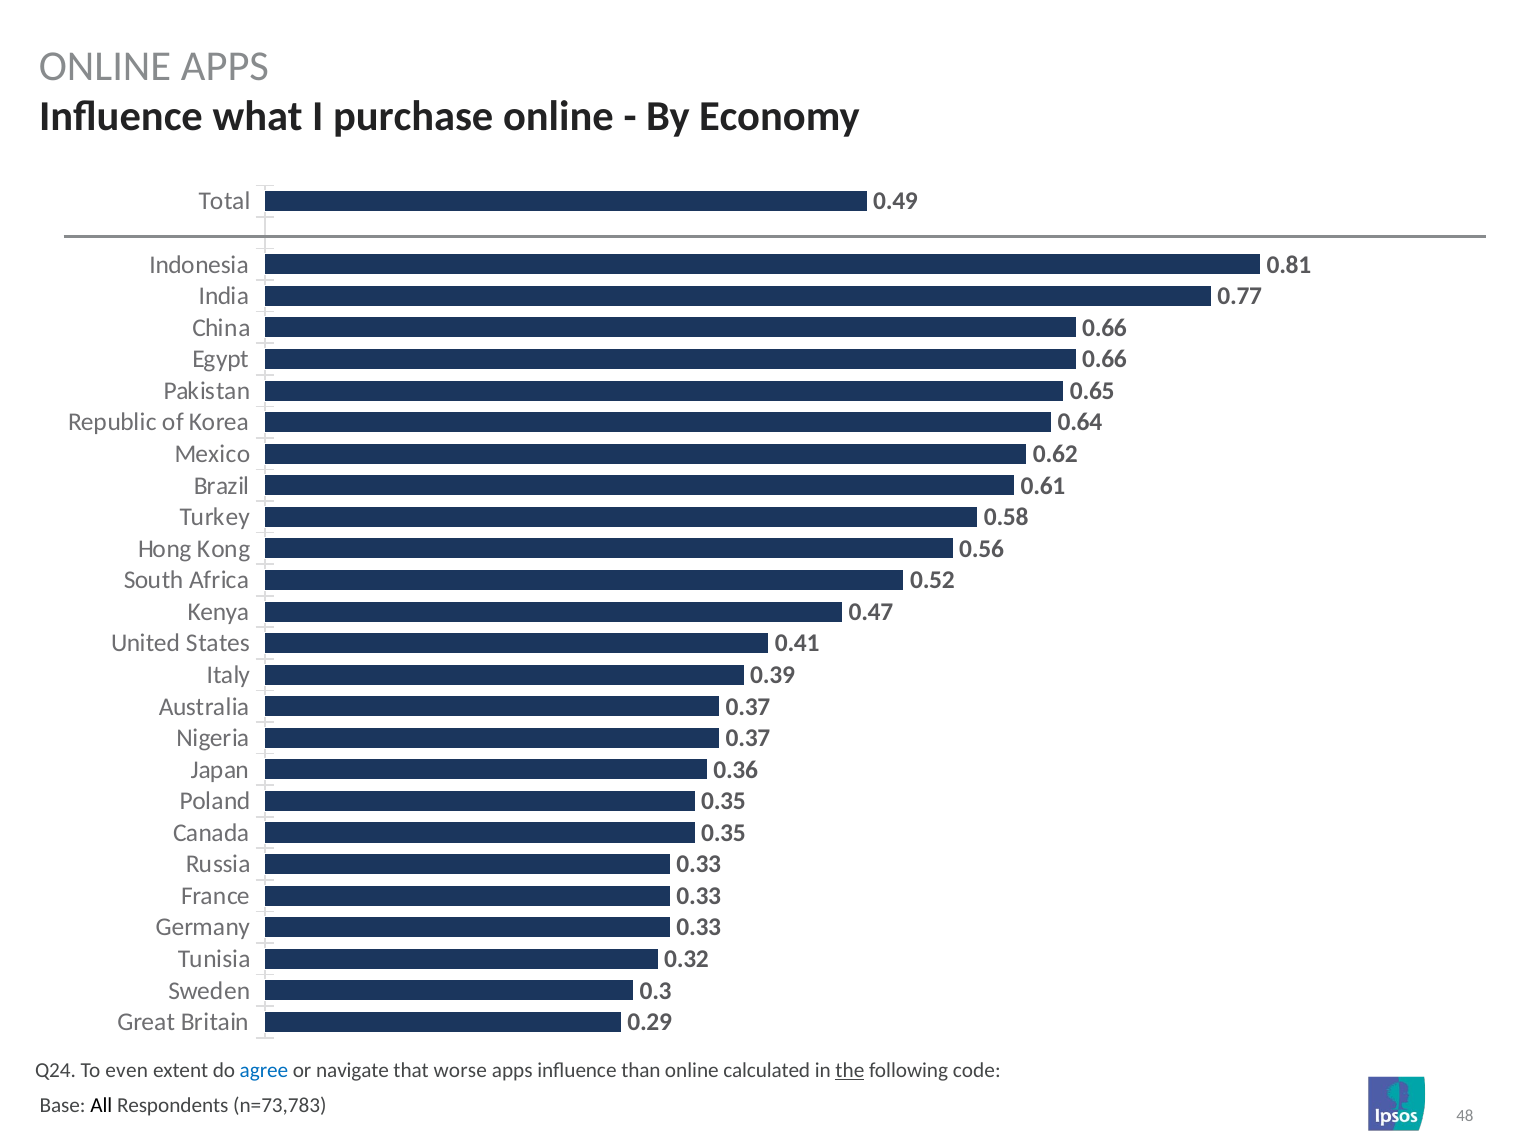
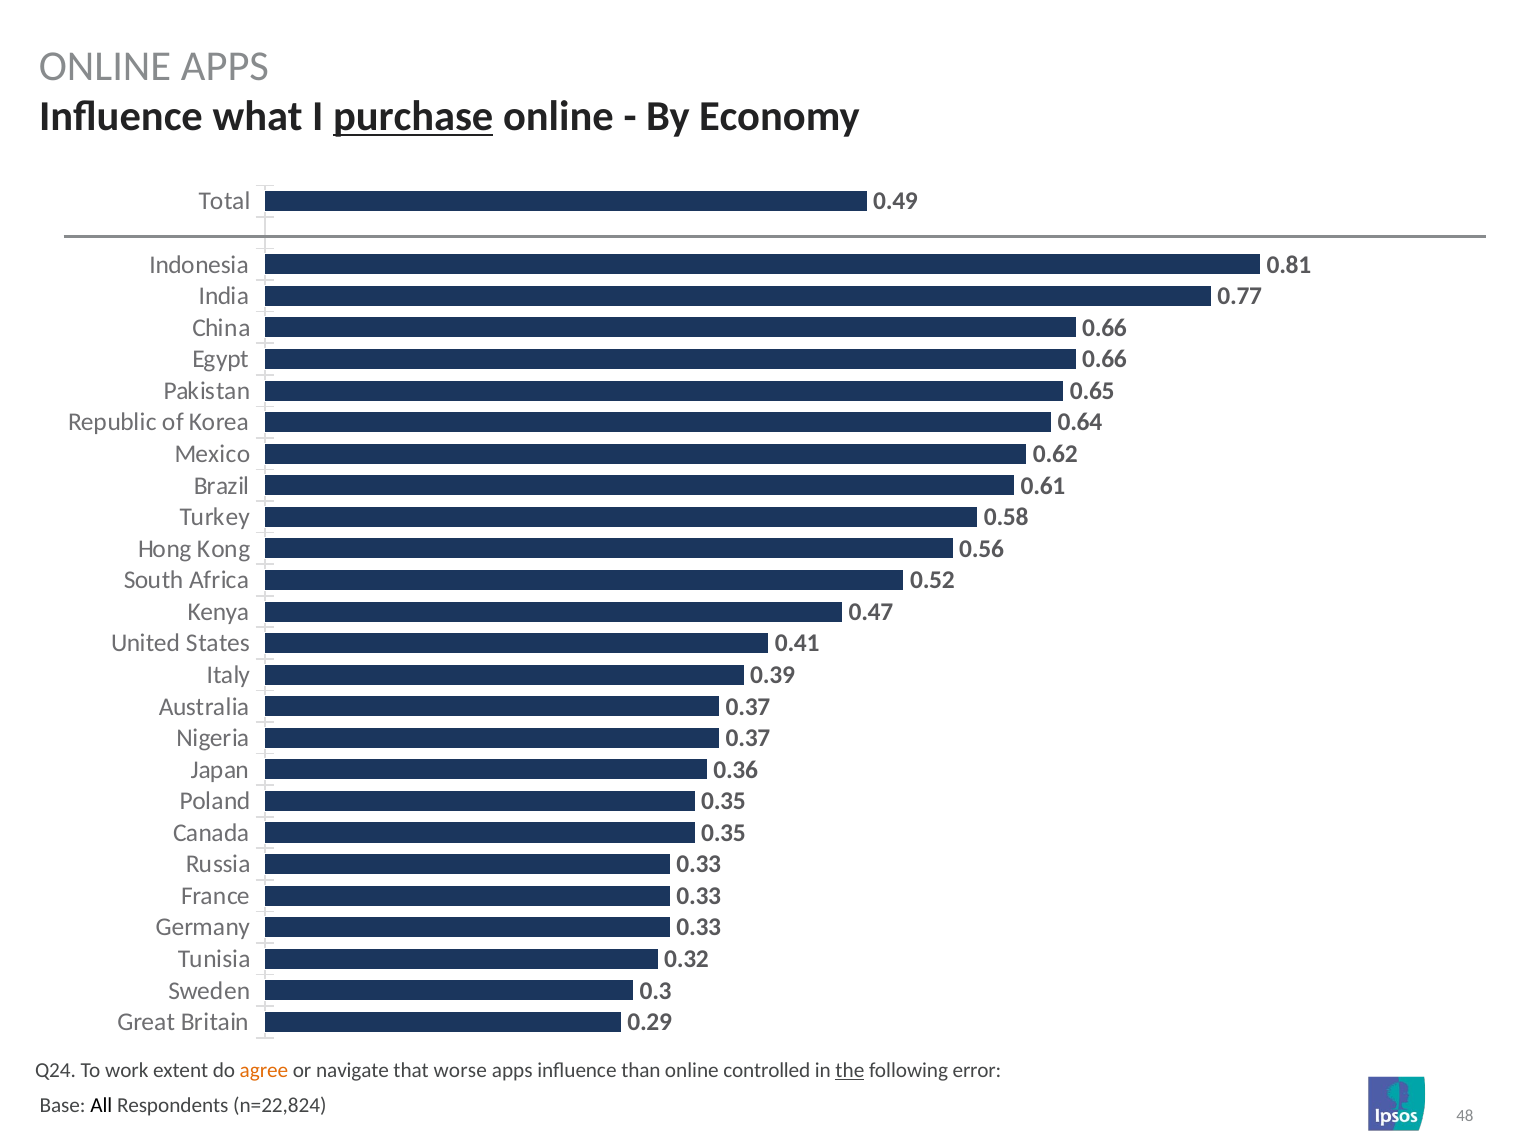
purchase underline: none -> present (413, 117)
even: even -> work (127, 1070)
agree colour: blue -> orange (264, 1070)
calculated: calculated -> controlled (767, 1070)
code: code -> error (977, 1070)
n=73,783: n=73,783 -> n=22,824 (280, 1105)
